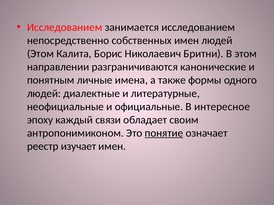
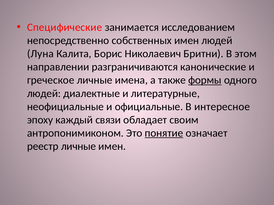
Исследованием: Исследованием -> Специфические (65, 27)
Этом: Этом -> Луна (40, 54)
понятным: понятным -> греческое (51, 80)
формы underline: none -> present (205, 80)
реестр изучает: изучает -> личные (79, 147)
